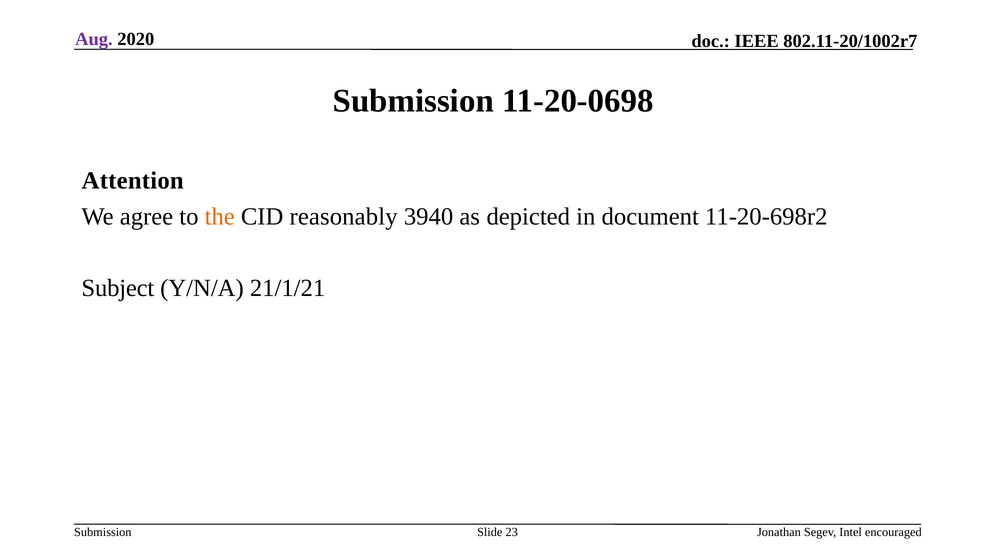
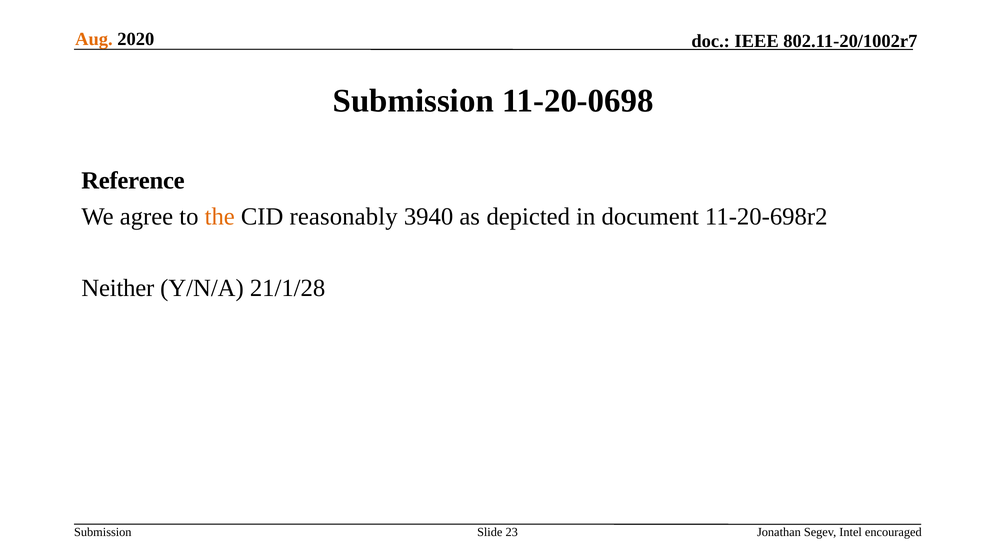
Aug colour: purple -> orange (94, 39)
Attention: Attention -> Reference (133, 181)
Subject: Subject -> Neither (118, 288)
21/1/21: 21/1/21 -> 21/1/28 (288, 288)
